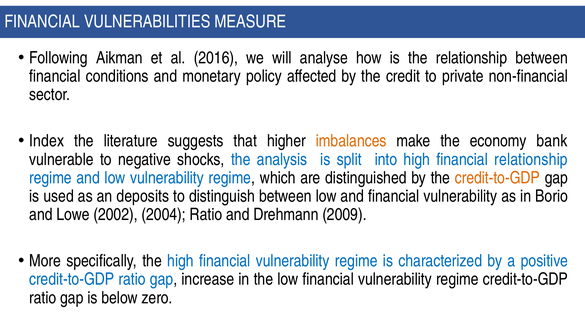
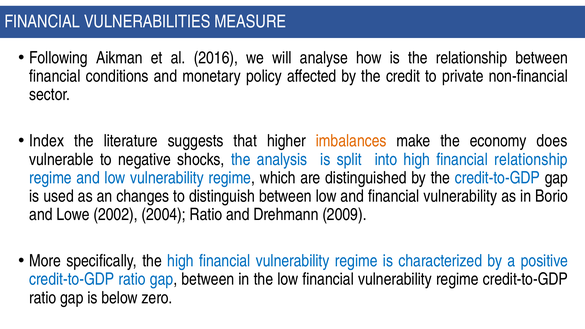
bank: bank -> does (552, 141)
credit-to-GDP colour: orange -> blue (497, 178)
deposits: deposits -> changes (143, 196)
gap increase: increase -> between (208, 279)
